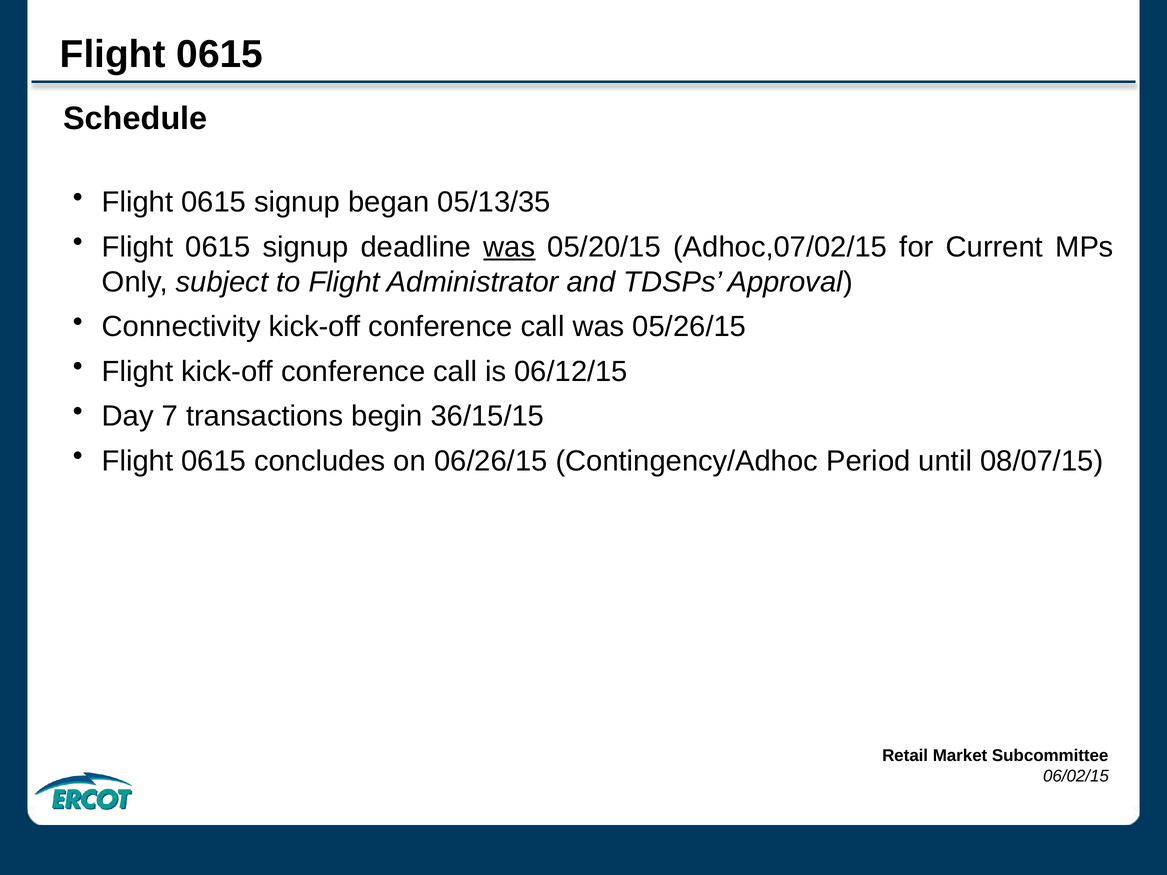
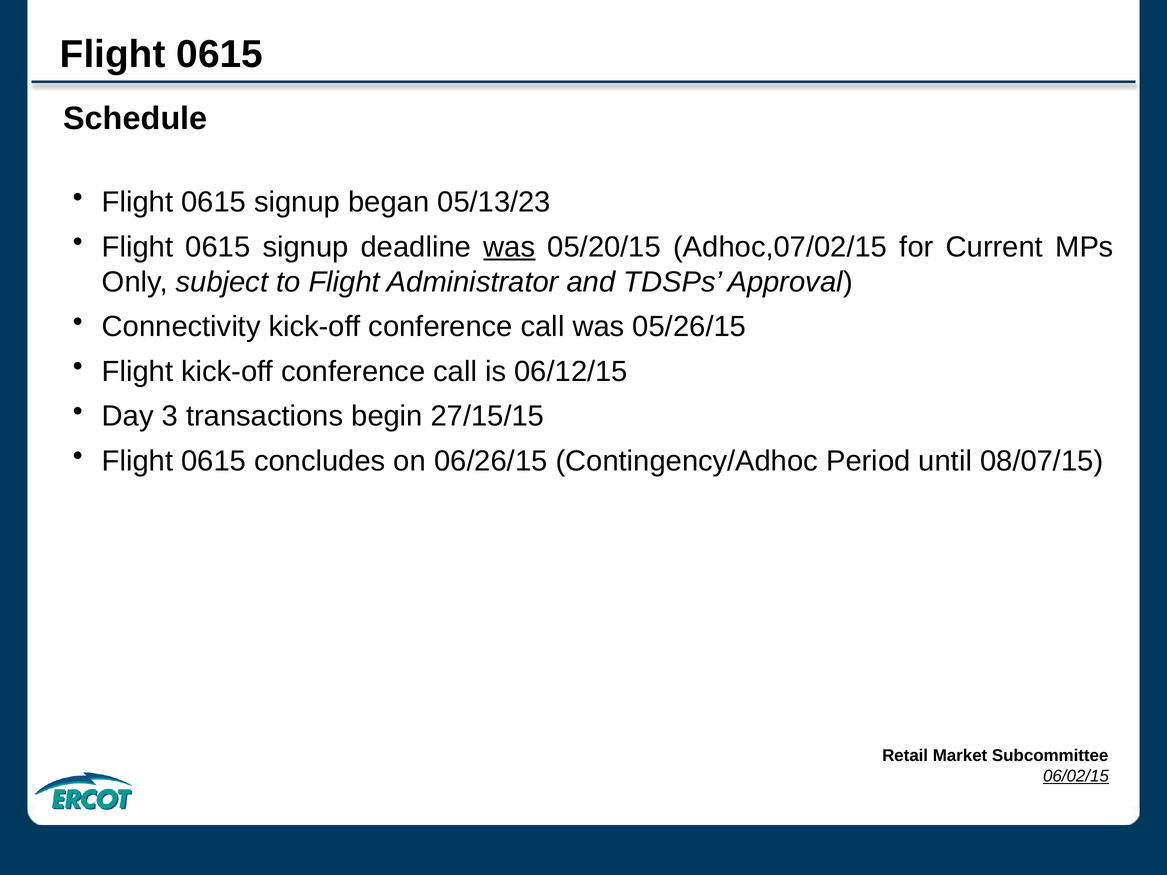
05/13/35: 05/13/35 -> 05/13/23 (494, 202)
7: 7 -> 3 (170, 416)
36/15/15: 36/15/15 -> 27/15/15 (487, 416)
06/02/15 underline: none -> present (1076, 776)
